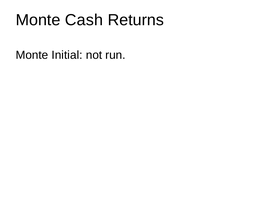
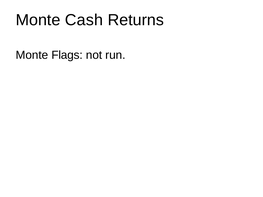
Initial: Initial -> Flags (67, 55)
